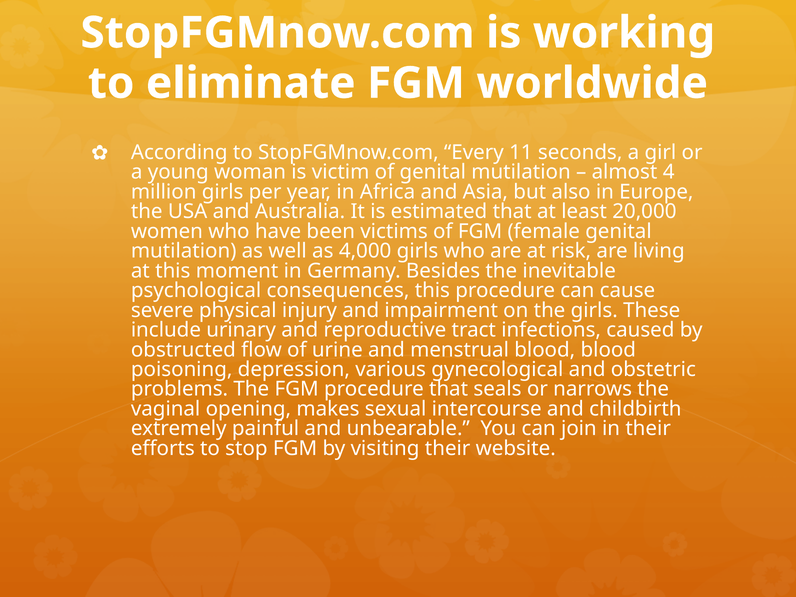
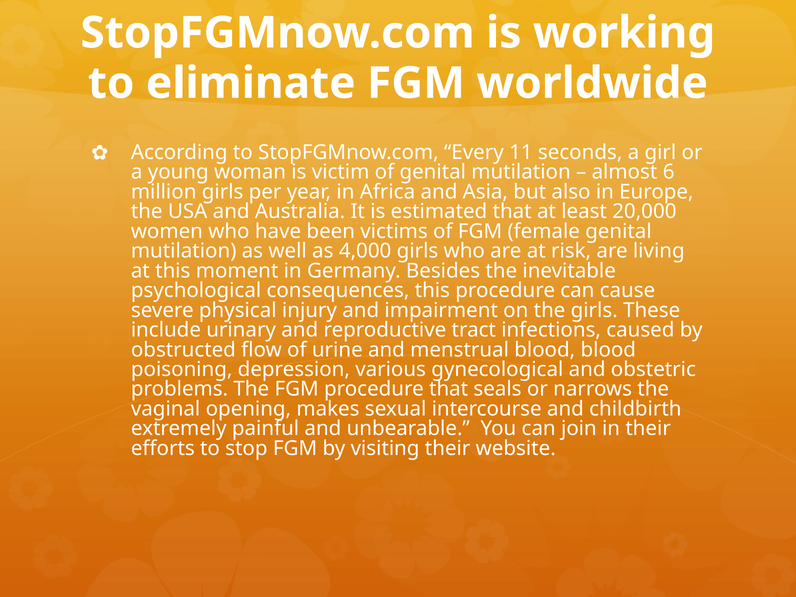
4: 4 -> 6 (669, 172)
